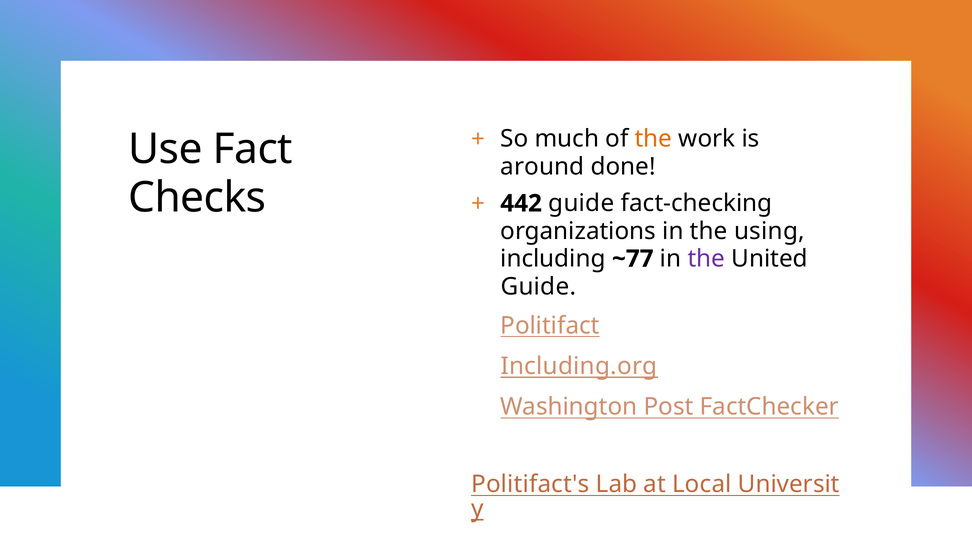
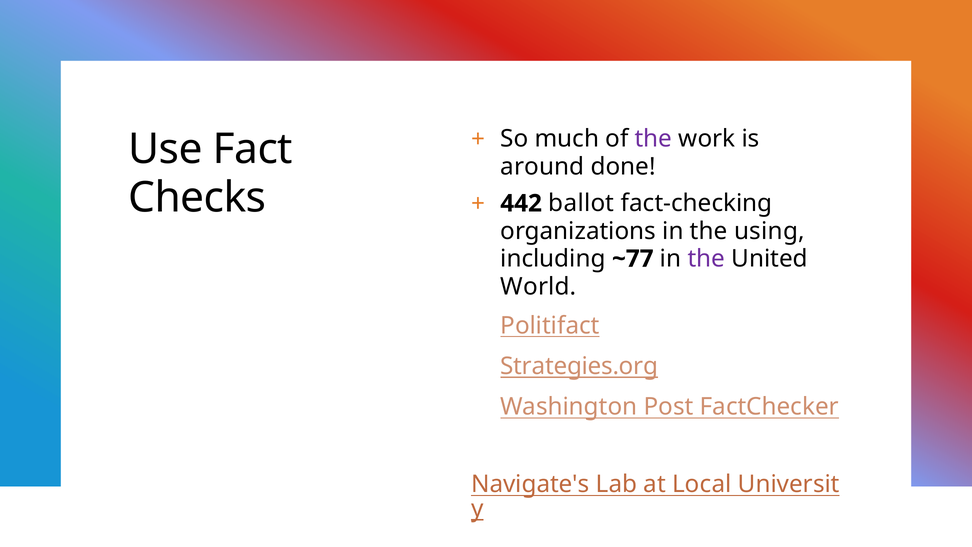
the colour: orange -> purple (653, 139)
442 guide: guide -> ballot (581, 203)
Guide: Guide -> World (538, 286)
Including.org: Including.org -> Strategies.org (579, 366)
Politifact's: Politifact's -> Navigate's (530, 484)
